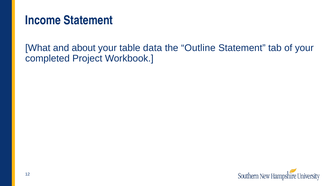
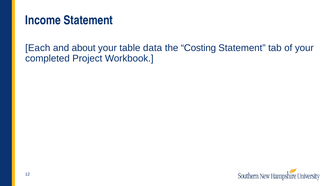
What: What -> Each (38, 48)
Outline: Outline -> Costing (198, 48)
